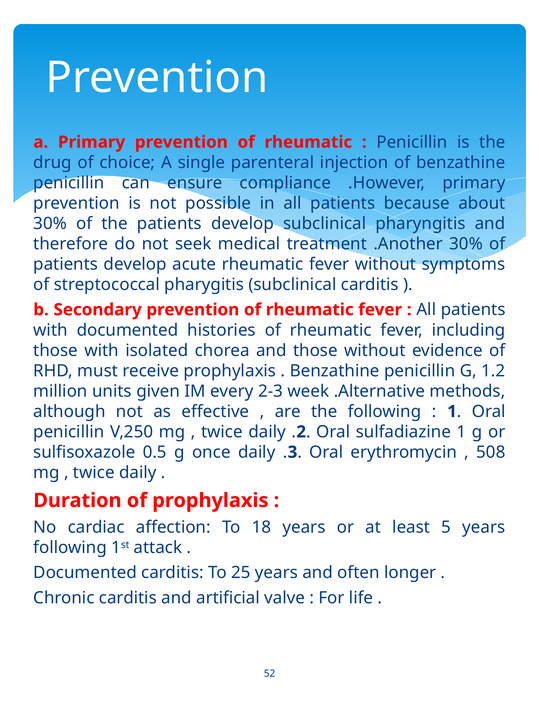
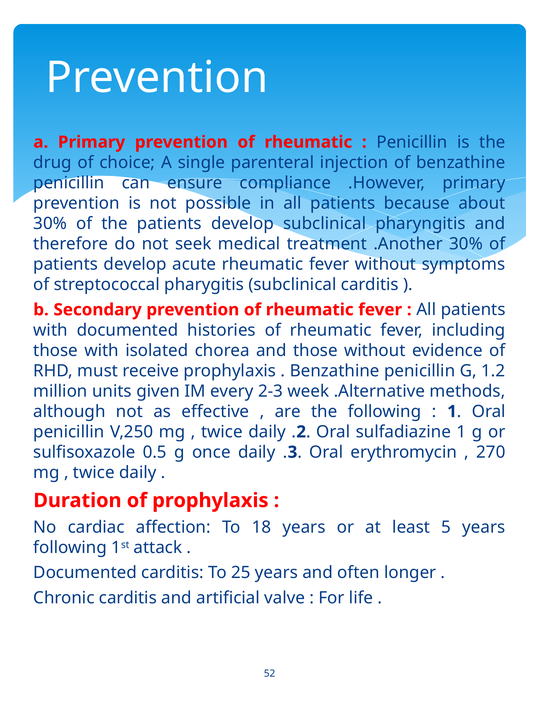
508: 508 -> 270 (491, 453)
